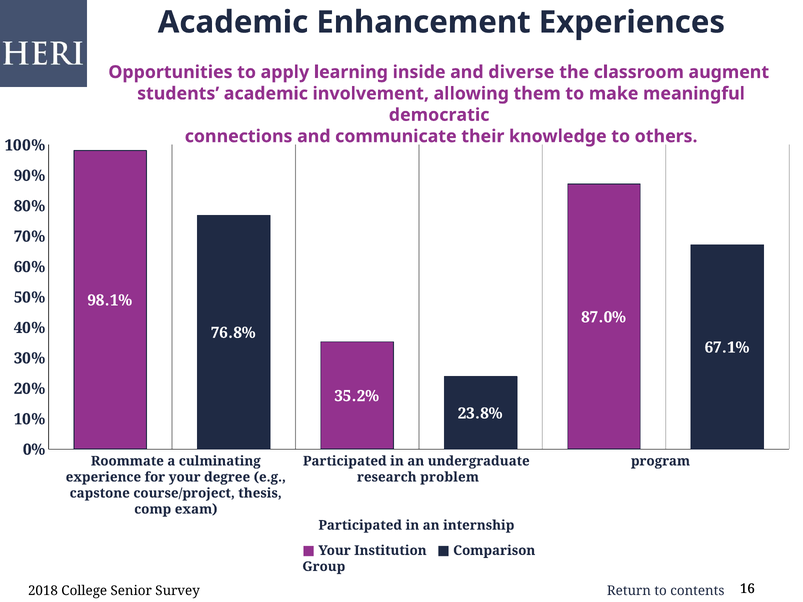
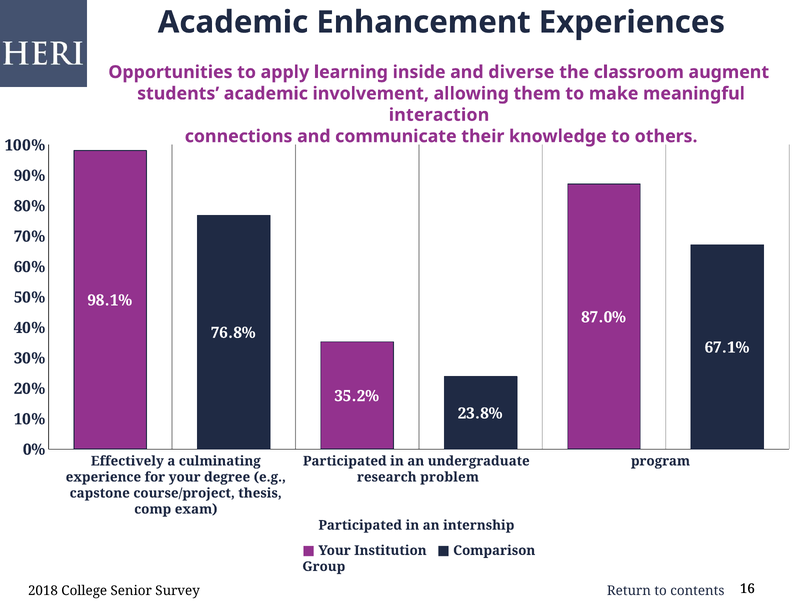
democratic: democratic -> interaction (439, 115)
Roommate: Roommate -> Effectively (127, 461)
